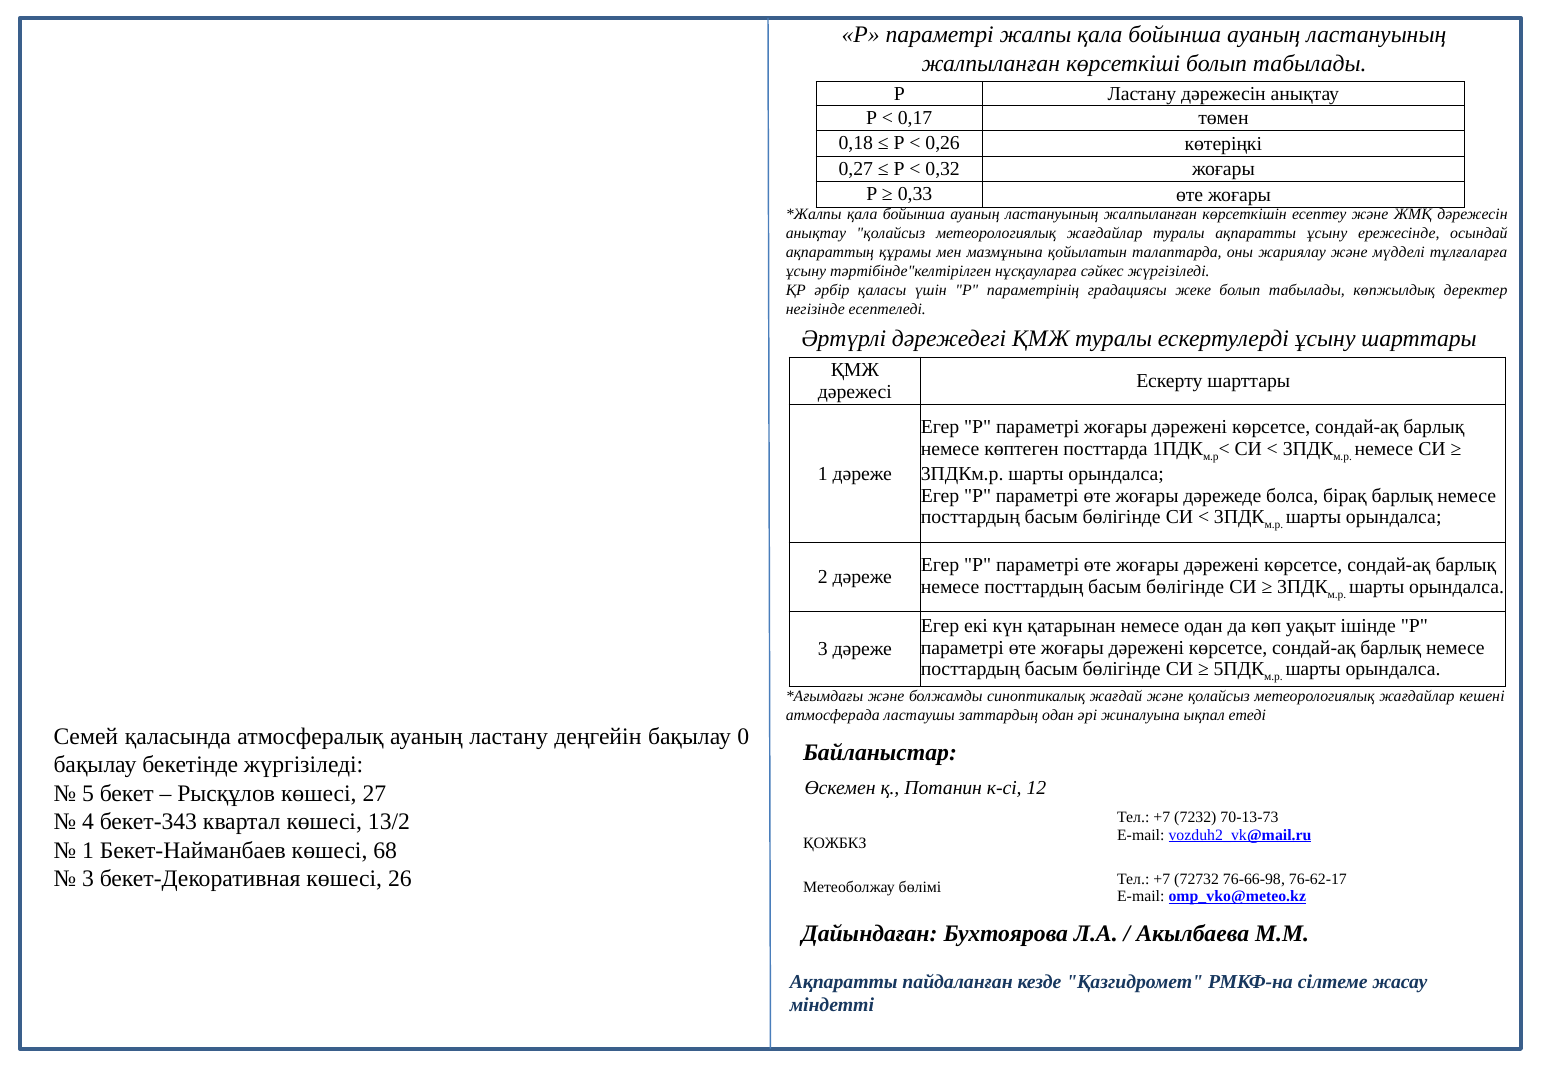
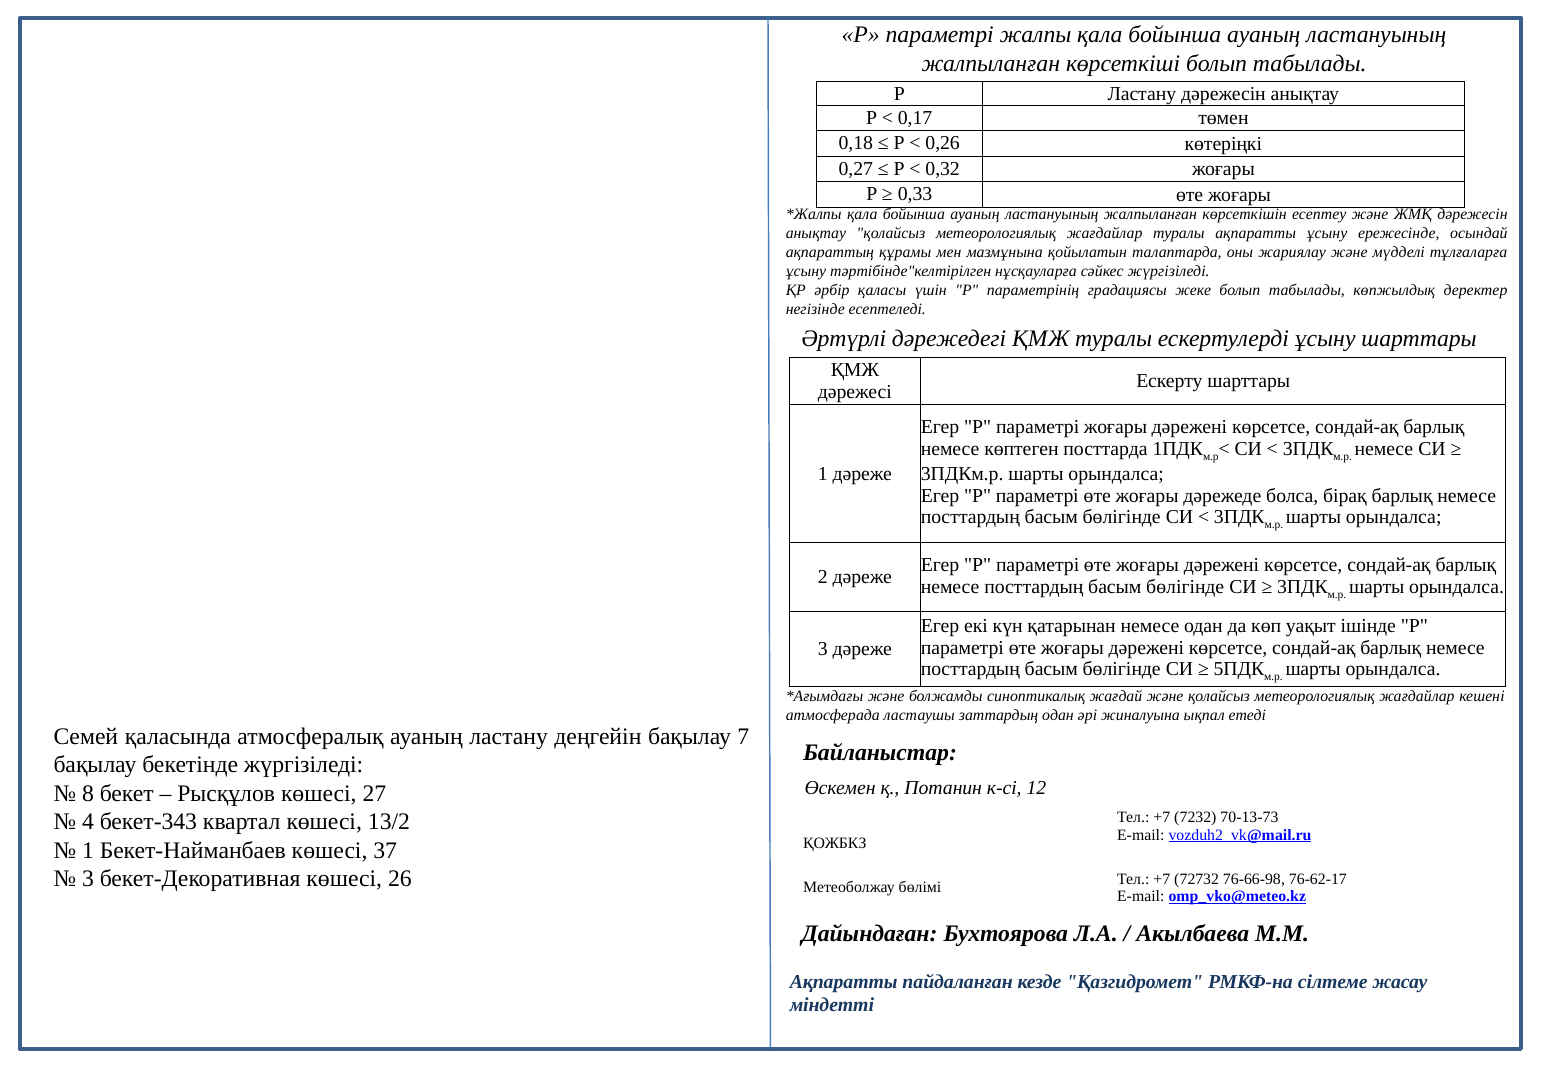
0: 0 -> 7 (743, 736)
5: 5 -> 8 (88, 793)
68: 68 -> 37 (385, 850)
